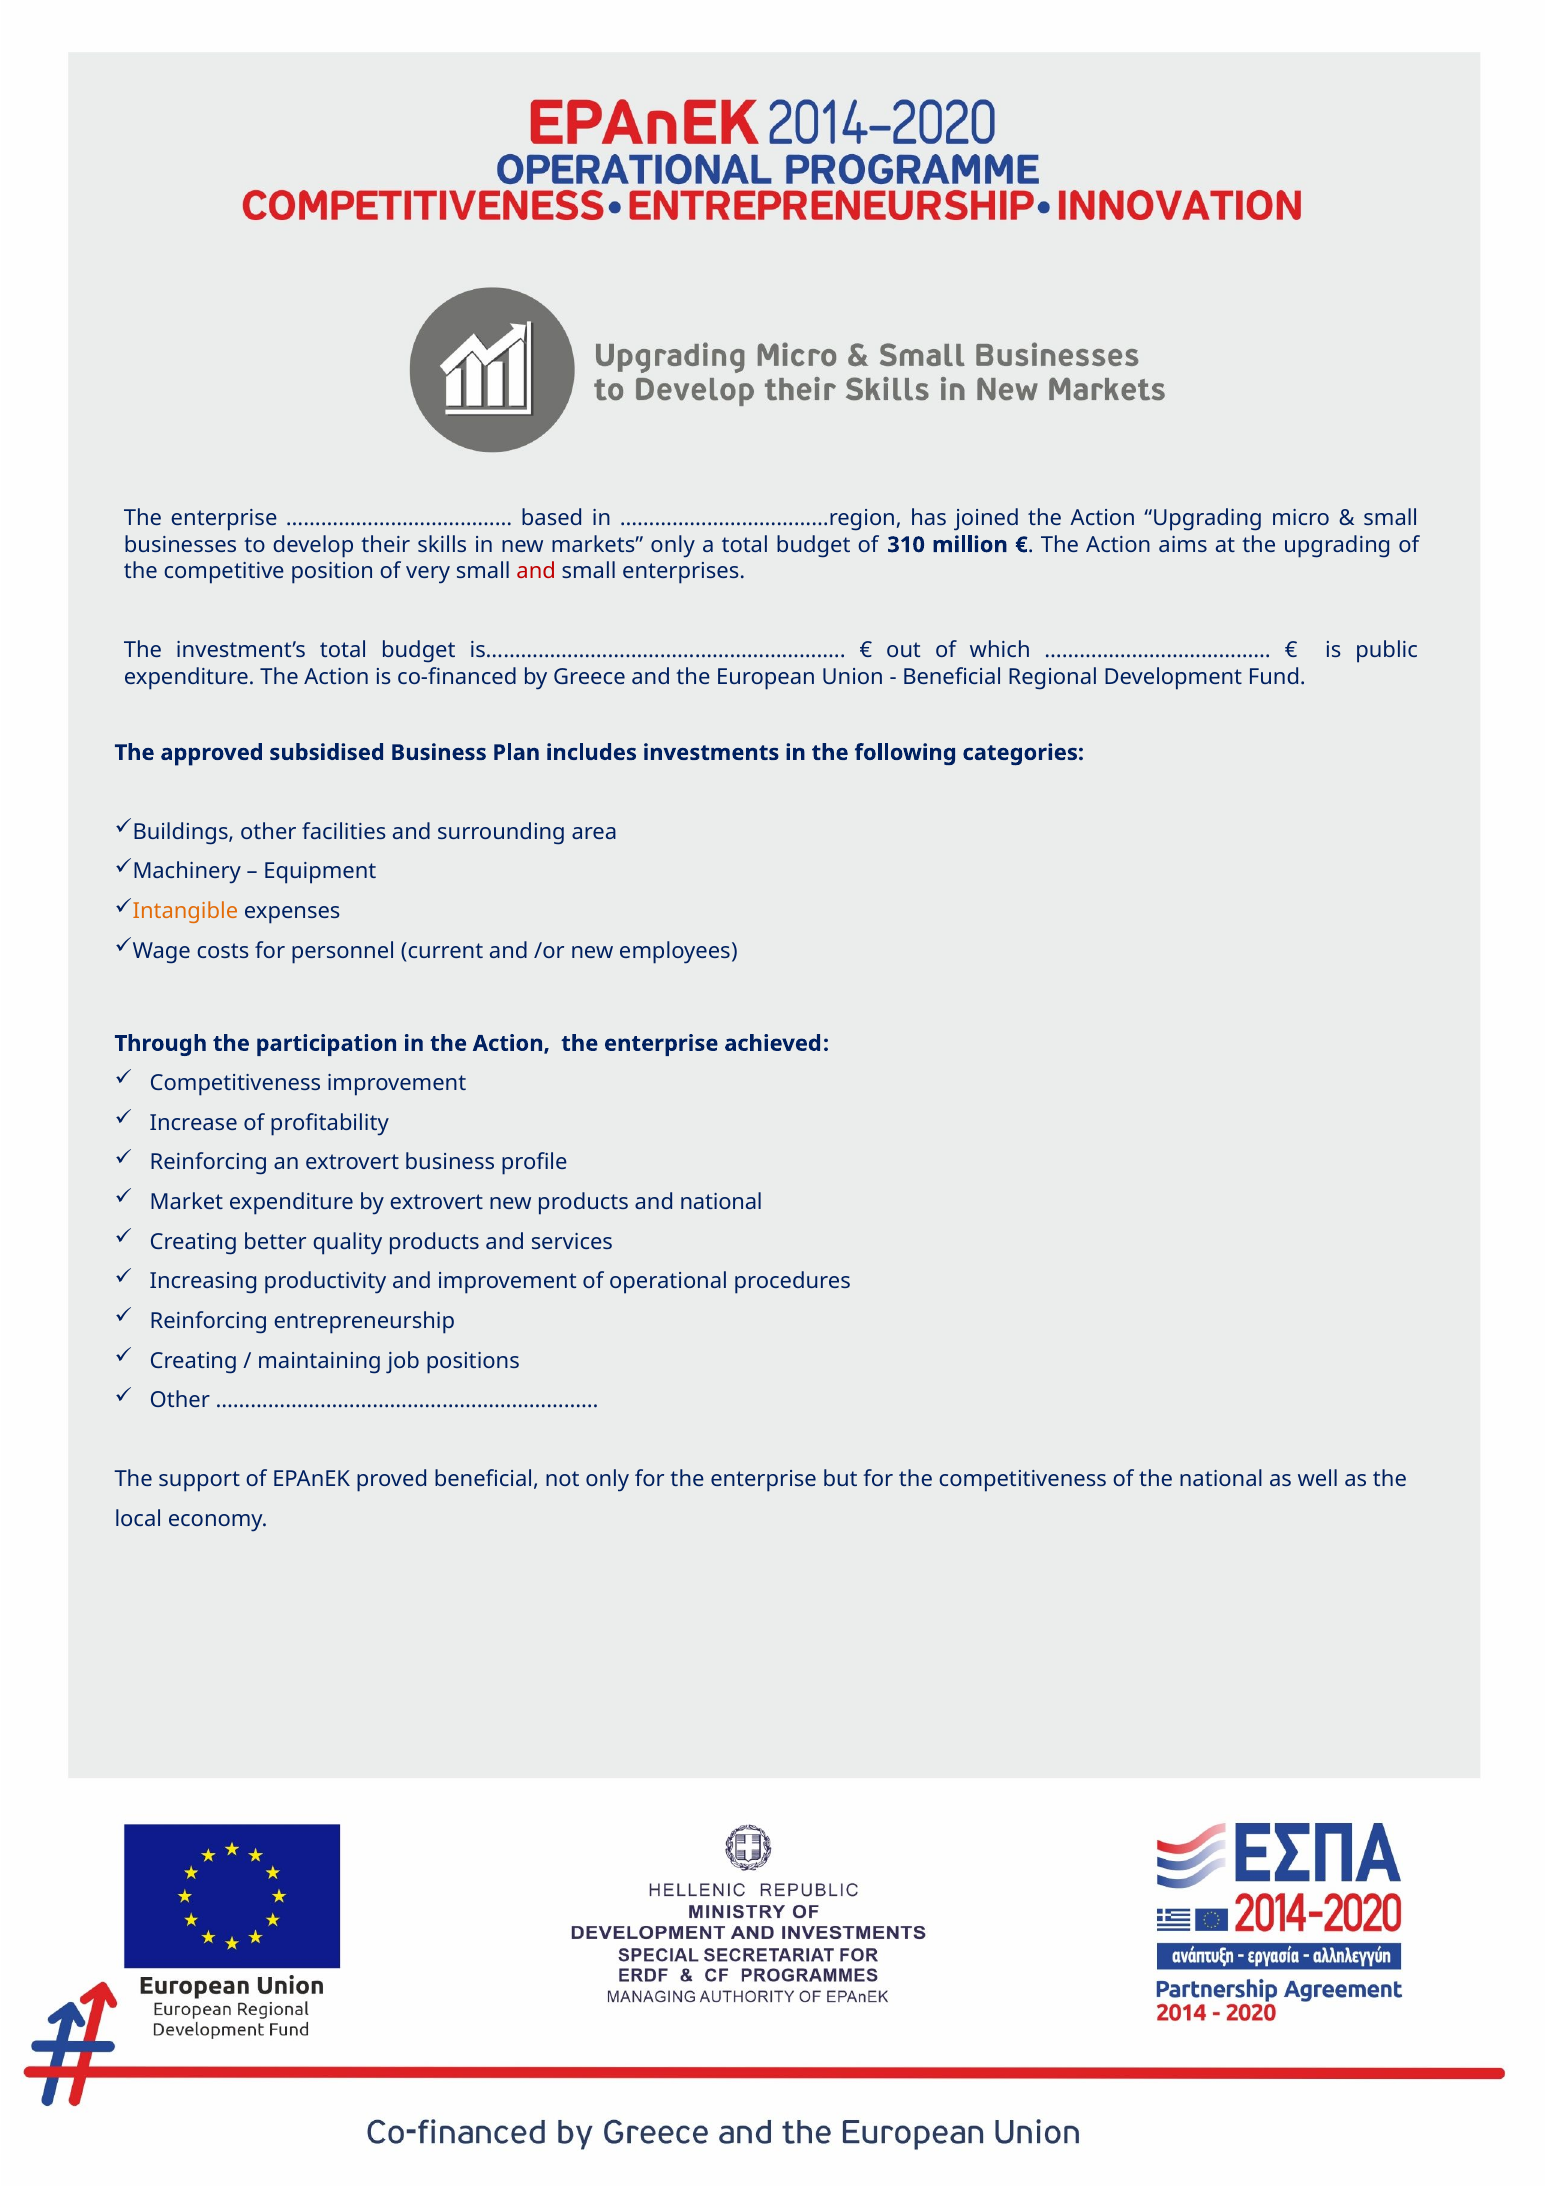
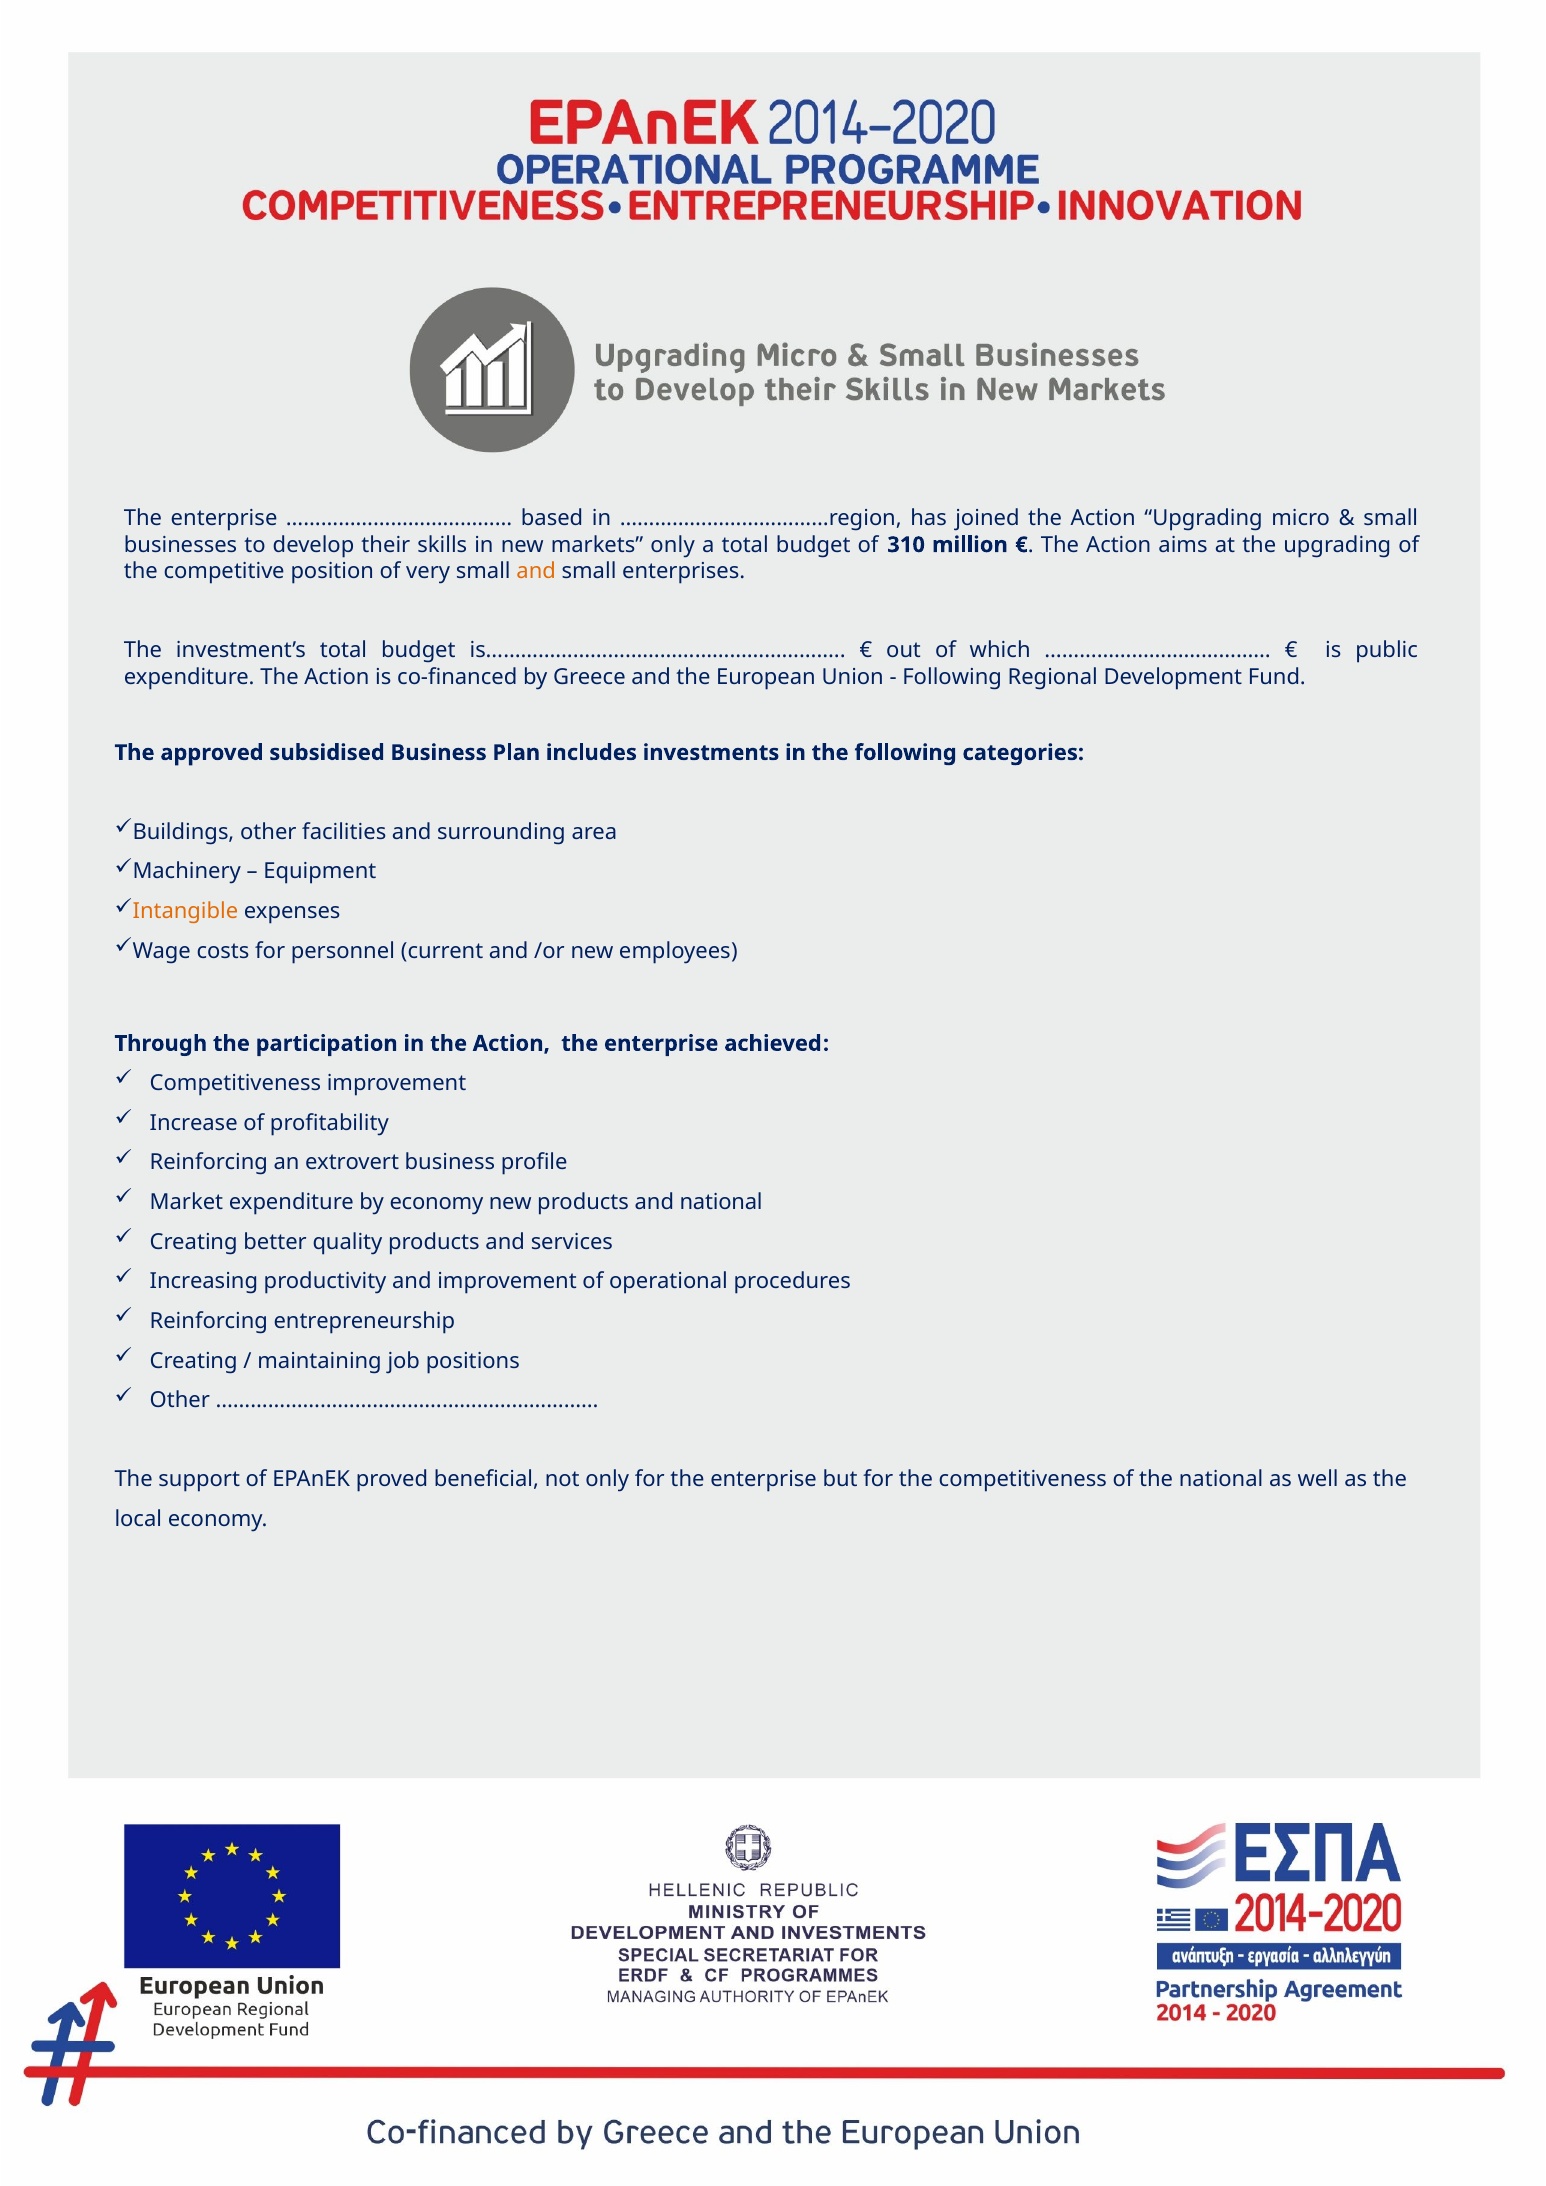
and colour: red -> orange (536, 571)
Beneficial: Beneficial -> Following (952, 677)
by extrovert: extrovert -> economy (436, 1202)
